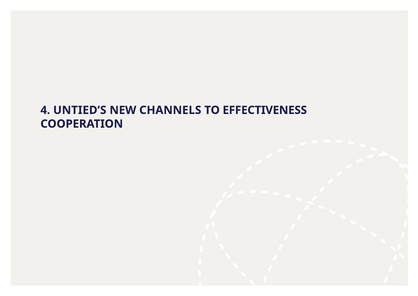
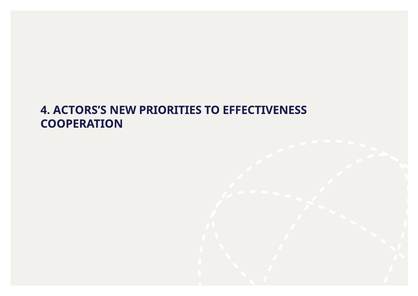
UNTIED’S: UNTIED’S -> ACTORS’S (80, 110)
CHANNELS: CHANNELS -> PRIORITIES (170, 110)
